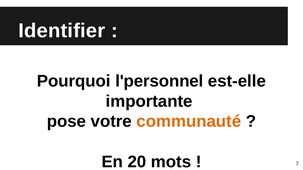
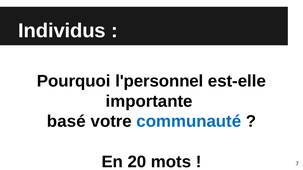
Identifier: Identifier -> Individus (62, 31)
pose: pose -> basé (66, 122)
communauté colour: orange -> blue (189, 122)
